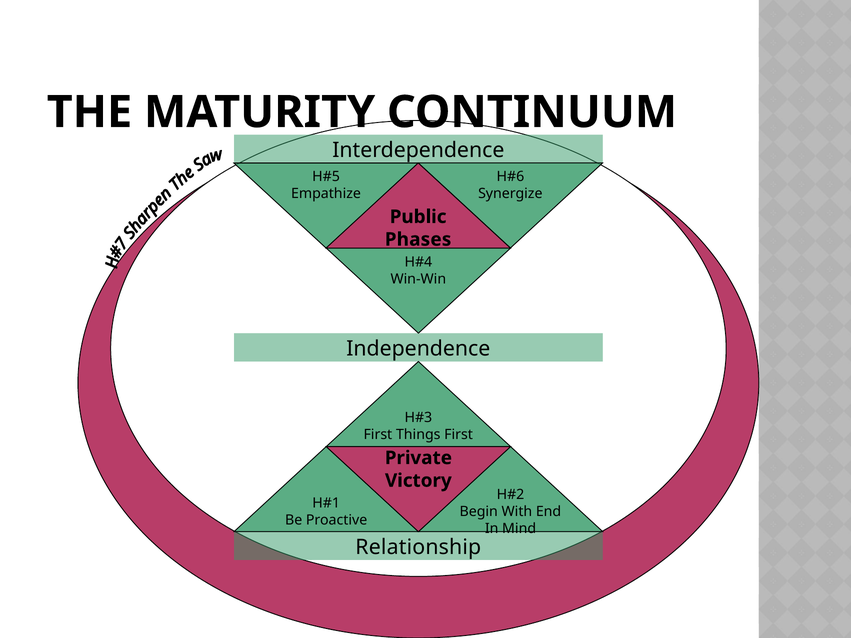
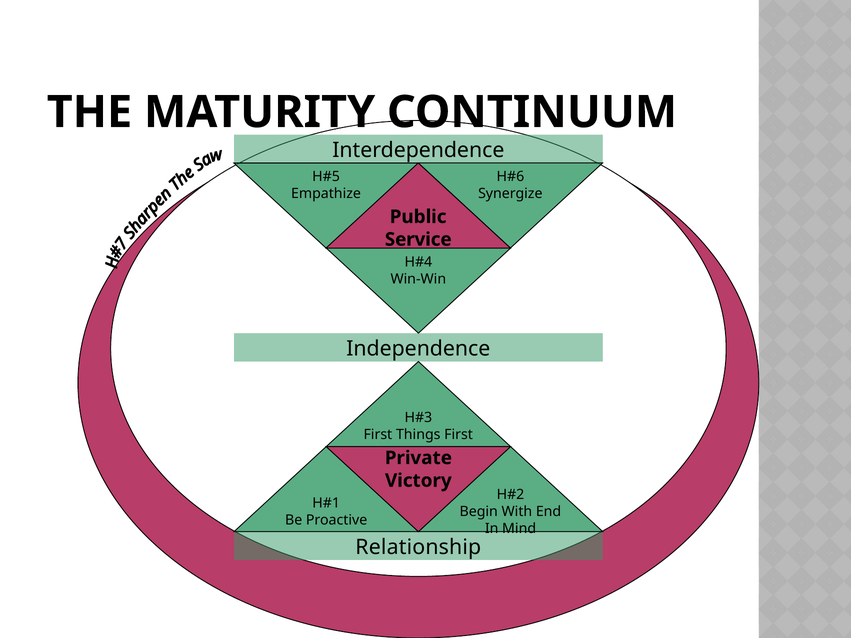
Phases: Phases -> Service (418, 240)
